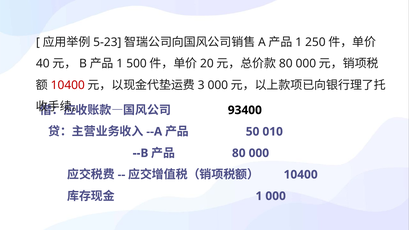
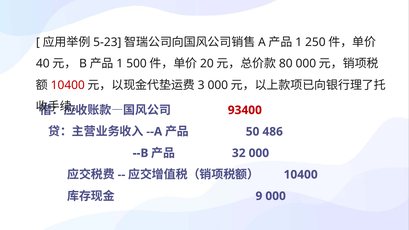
93400 colour: black -> red (245, 110)
010: 010 -> 486 (273, 132)
80: 80 -> 32 (239, 153)
1: 1 -> 9 (259, 196)
